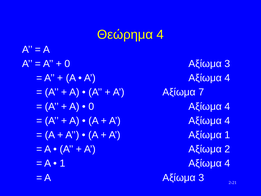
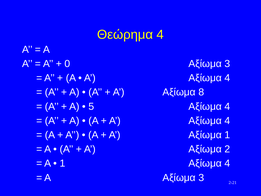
7: 7 -> 8 (201, 92)
0: 0 -> 5 (91, 106)
